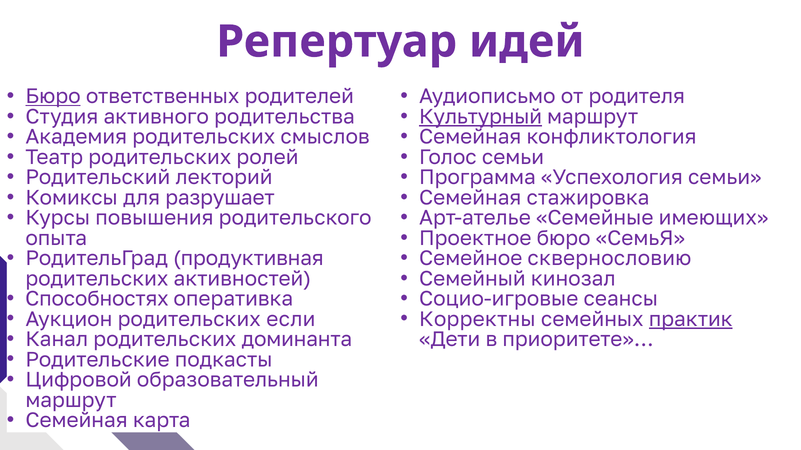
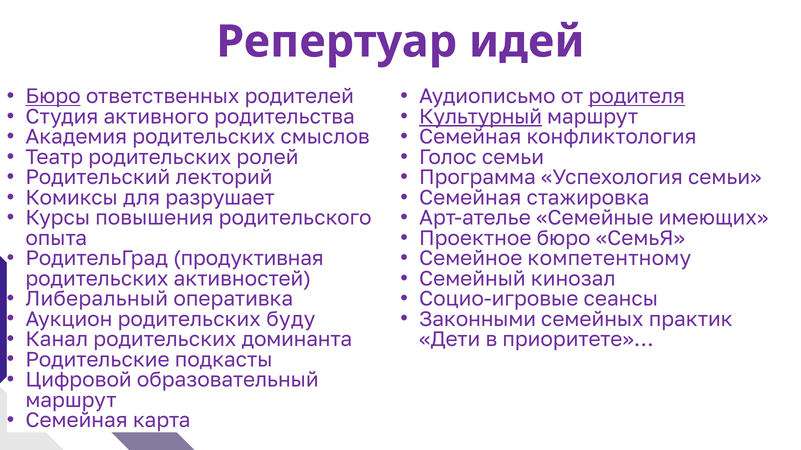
родителя underline: none -> present (637, 97)
сквернословию: сквернословию -> компетентному (609, 259)
Способностях: Способностях -> Либеральный (97, 299)
если: если -> буду (291, 320)
Корректны: Корректны -> Законными (478, 320)
практик underline: present -> none (691, 320)
